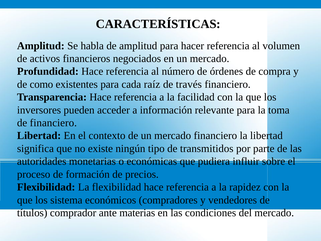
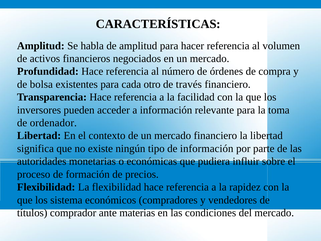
como: como -> bolsa (41, 84)
raíz: raíz -> otro (152, 84)
de financiero: financiero -> ordenador (53, 123)
de transmitidos: transmitidos -> información (207, 148)
